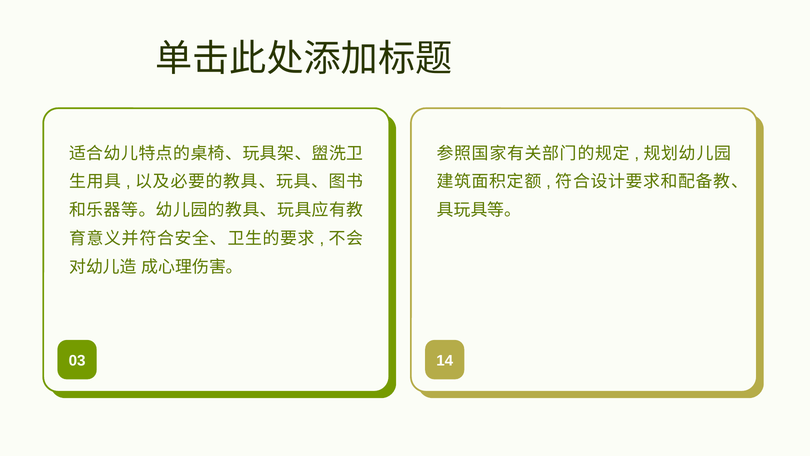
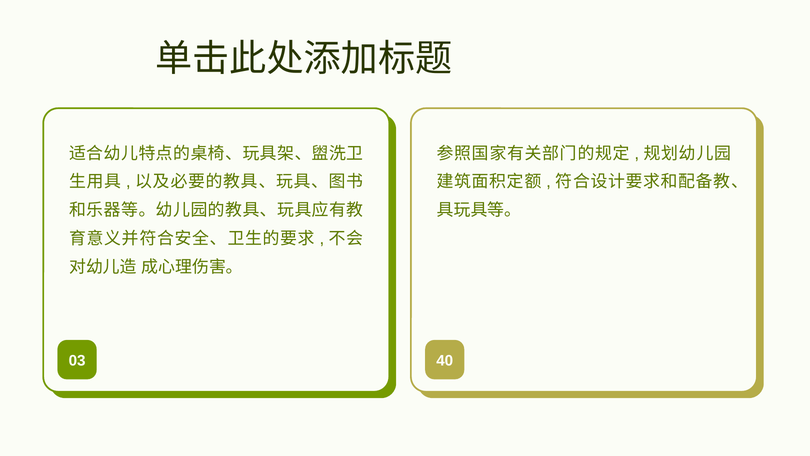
14: 14 -> 40 (445, 360)
